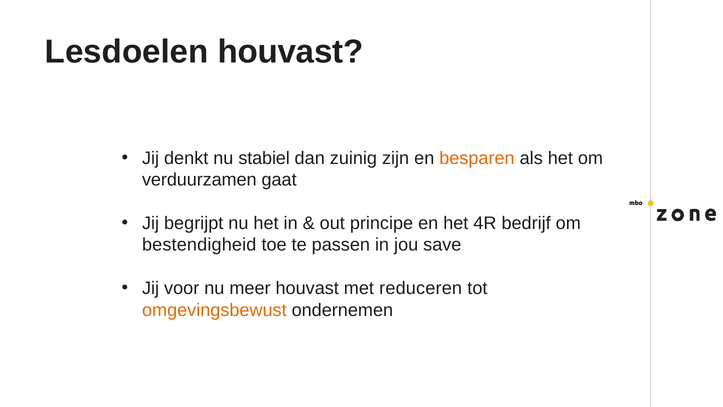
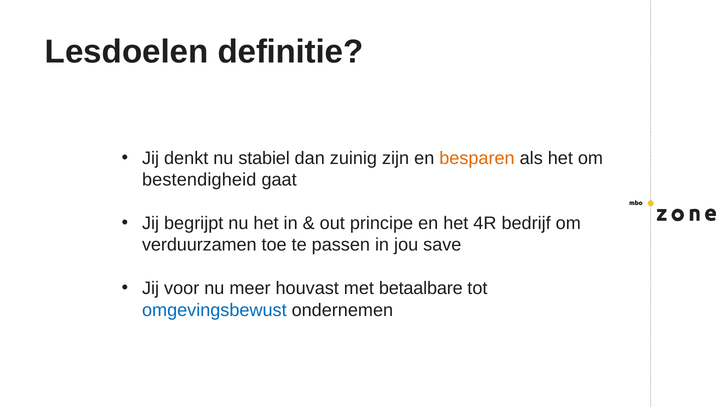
Lesdoelen houvast: houvast -> definitie (291, 52)
verduurzamen: verduurzamen -> bestendigheid (199, 180)
bestendigheid: bestendigheid -> verduurzamen (199, 245)
reduceren: reduceren -> betaalbare (421, 288)
omgevingsbewust colour: orange -> blue (214, 310)
